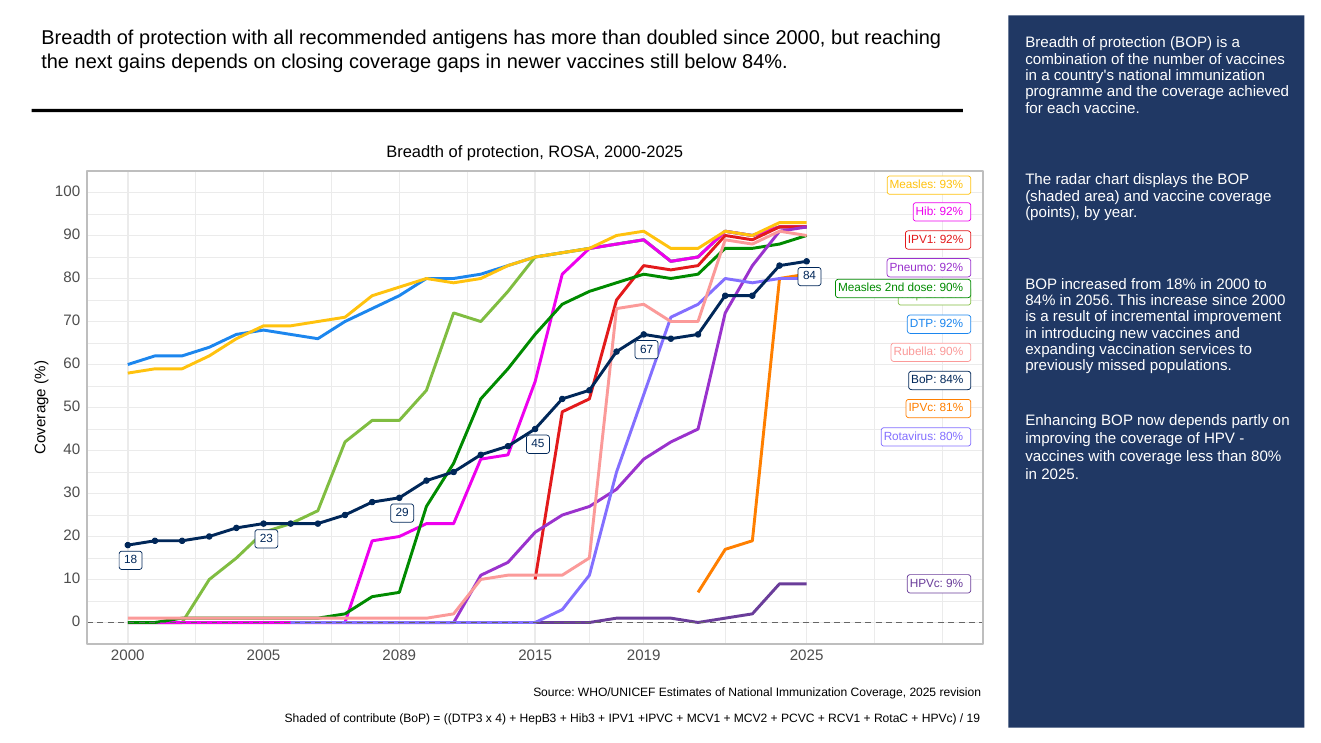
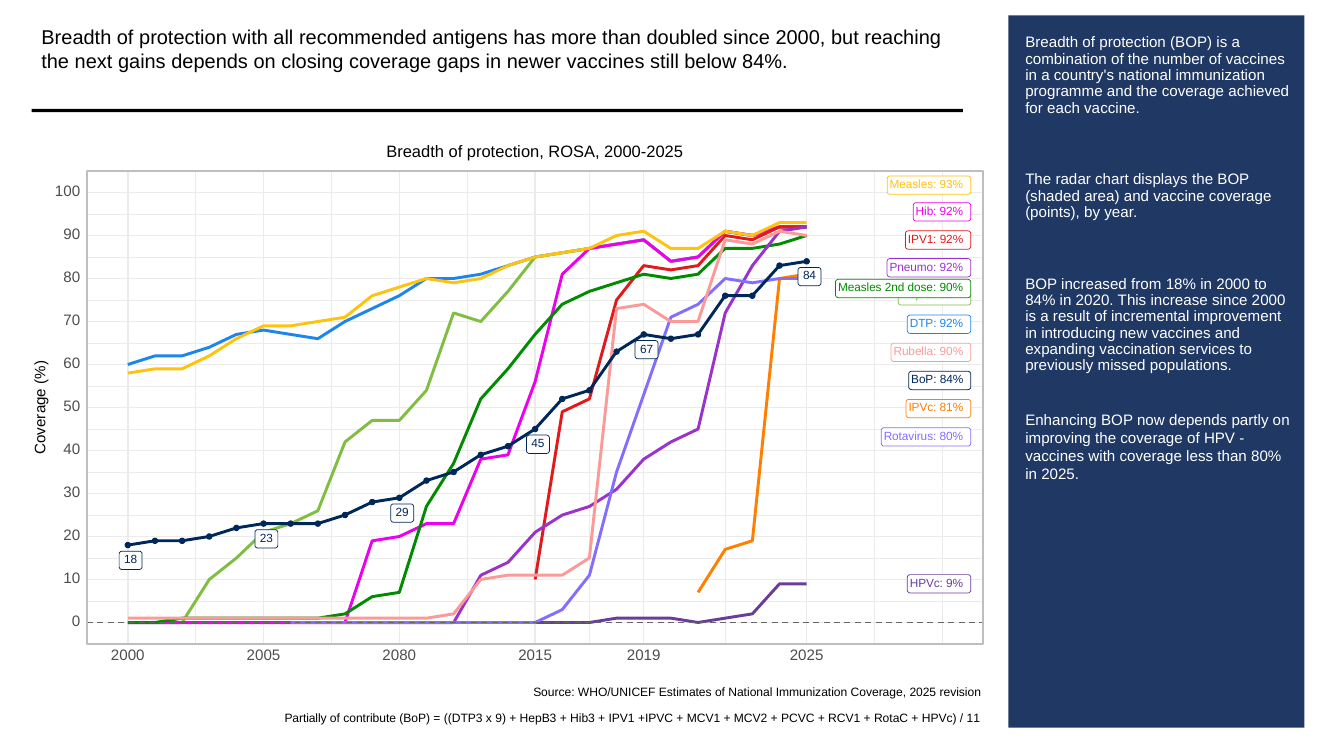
2056: 2056 -> 2020 (1095, 300)
2089: 2089 -> 2080 (399, 656)
Shaded: Shaded -> Partially (306, 719)
4: 4 -> 9 (501, 719)
19: 19 -> 11 (973, 719)
